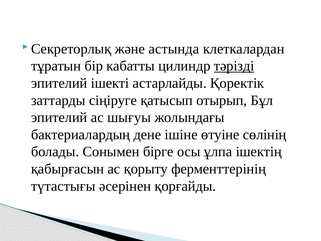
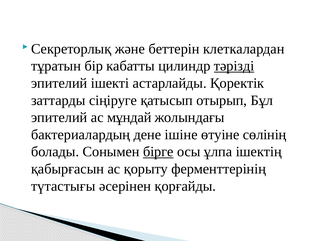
астында: астында -> беттерін (174, 49)
шығуы: шығуы -> мұндай (129, 117)
бірге underline: none -> present (158, 152)
